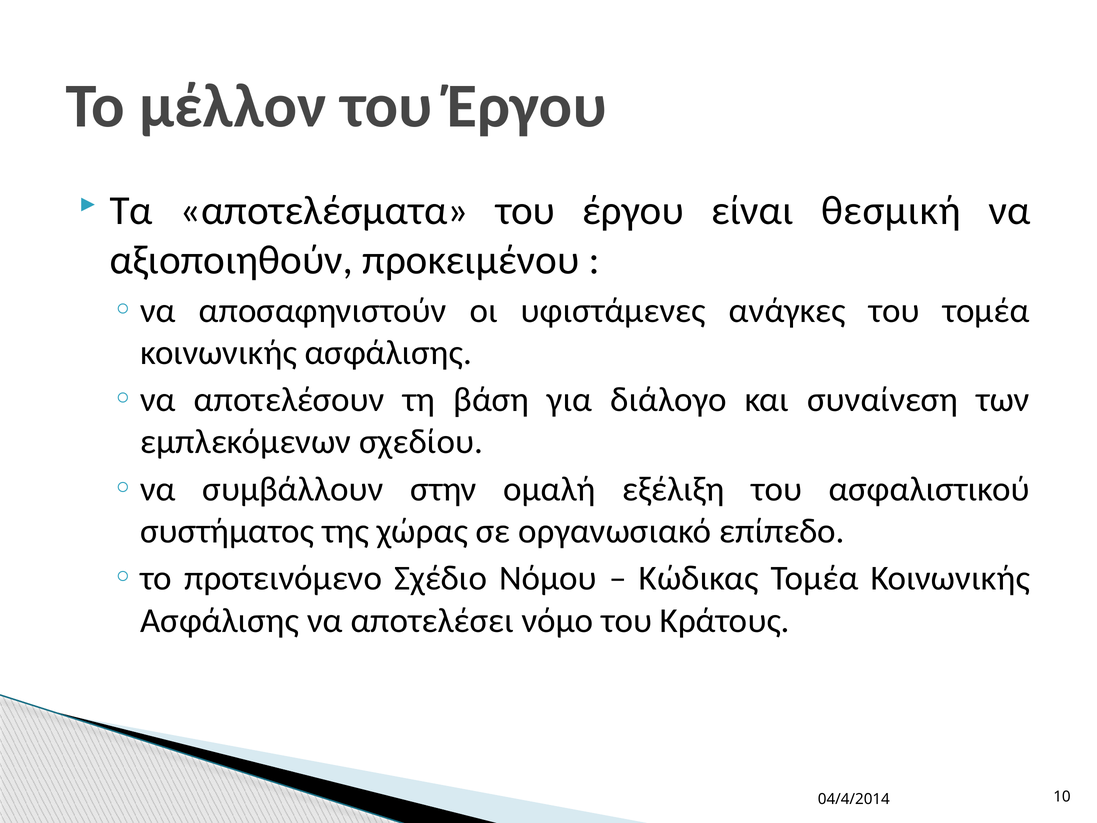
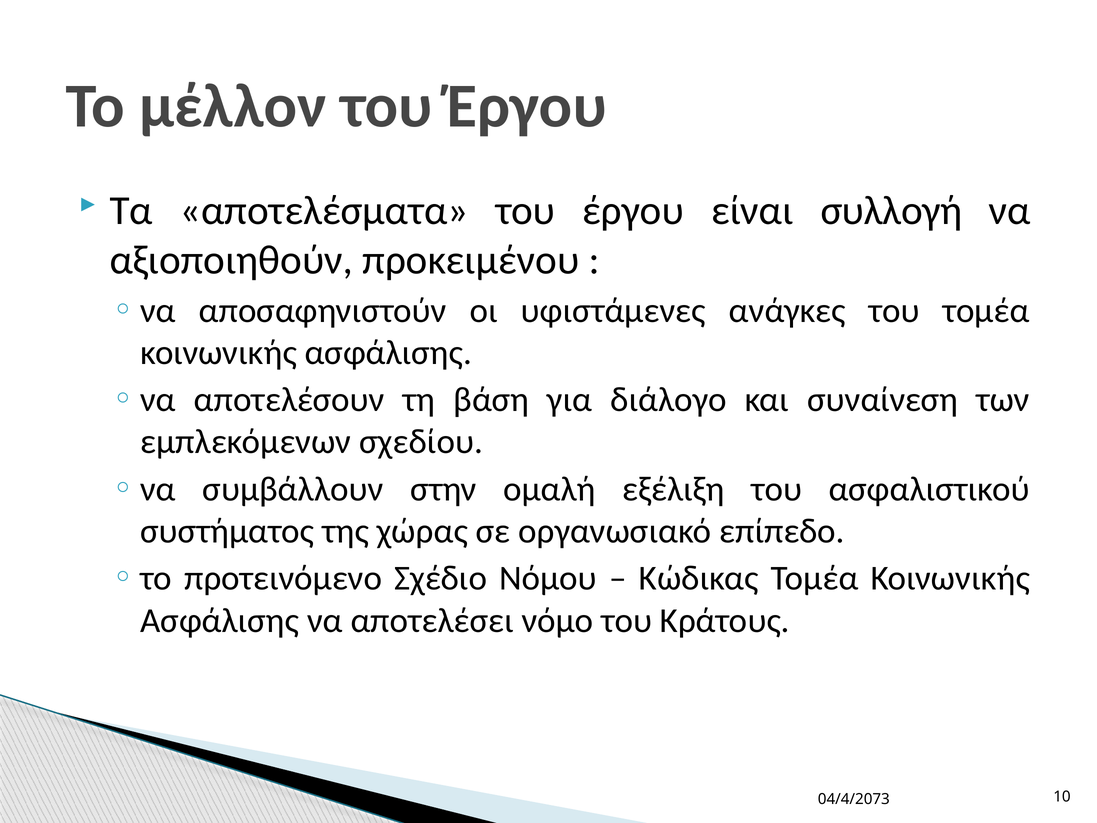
θεσμική: θεσμική -> συλλογή (891, 211)
04/4/2014: 04/4/2014 -> 04/4/2073 (854, 799)
